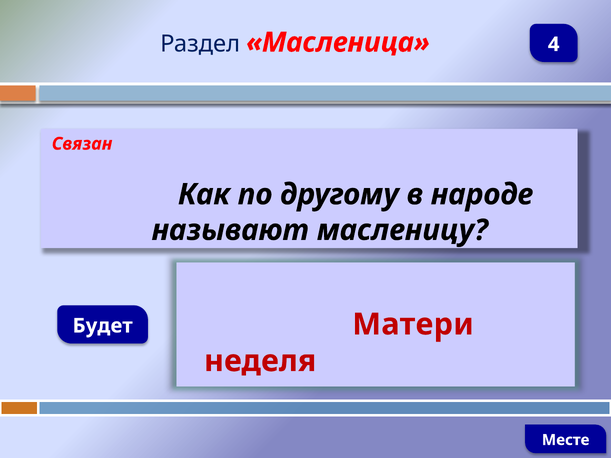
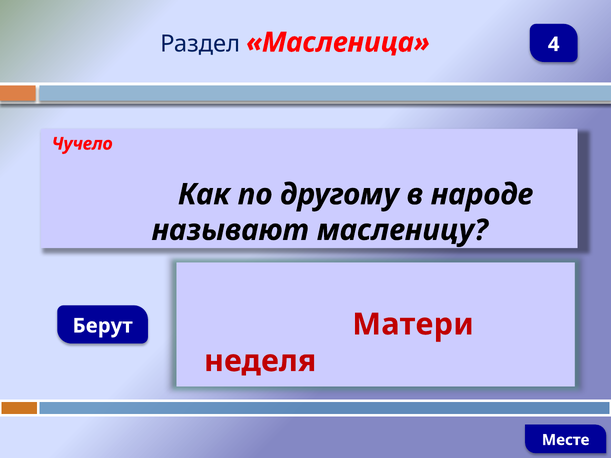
Связан: Связан -> Чучело (82, 144)
Будет: Будет -> Берут (103, 326)
